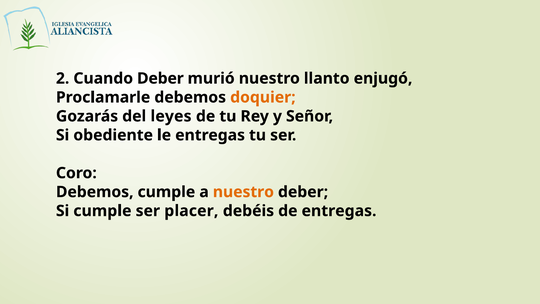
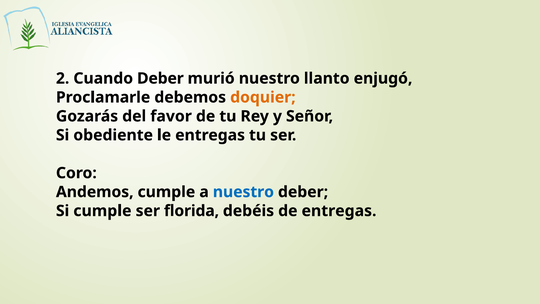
leyes: leyes -> favor (171, 116)
Debemos: Debemos -> Andemos (95, 192)
nuestro colour: orange -> blue (243, 192)
placer: placer -> florida (191, 211)
